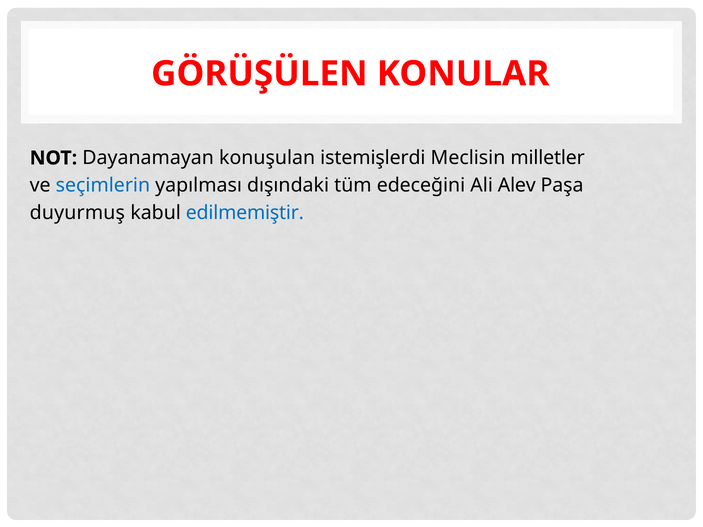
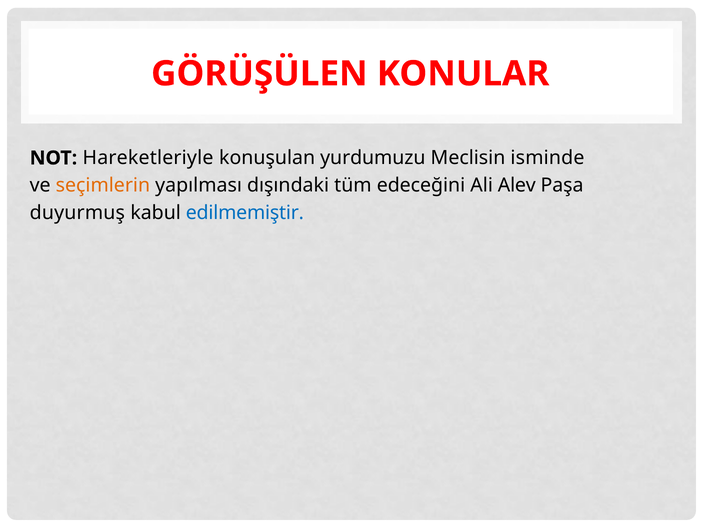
Dayanamayan: Dayanamayan -> Hareketleriyle (148, 158)
istemişlerdi: istemişlerdi -> yurdumuzu (373, 158)
milletler: milletler -> isminde (547, 158)
seçimlerin colour: blue -> orange (103, 185)
